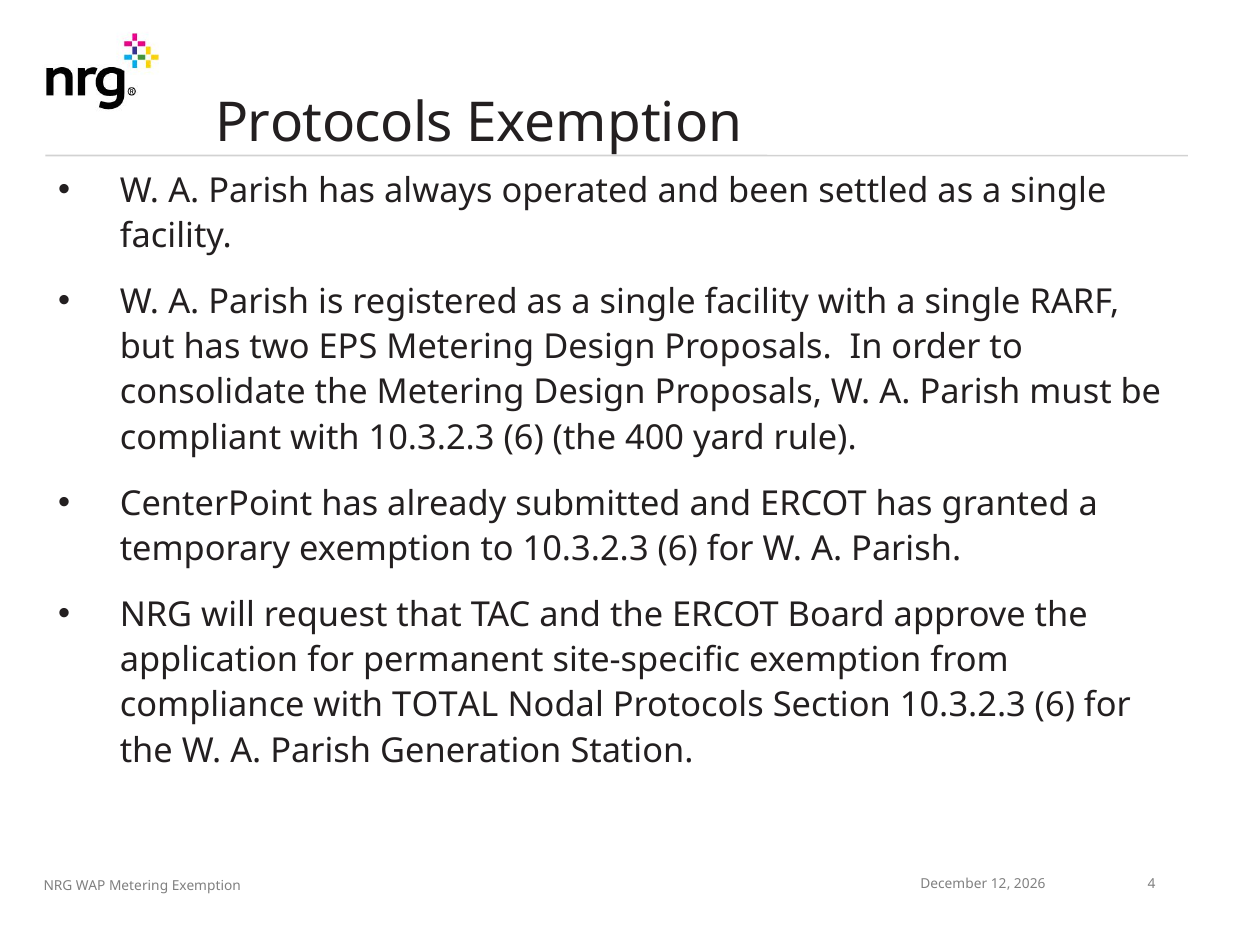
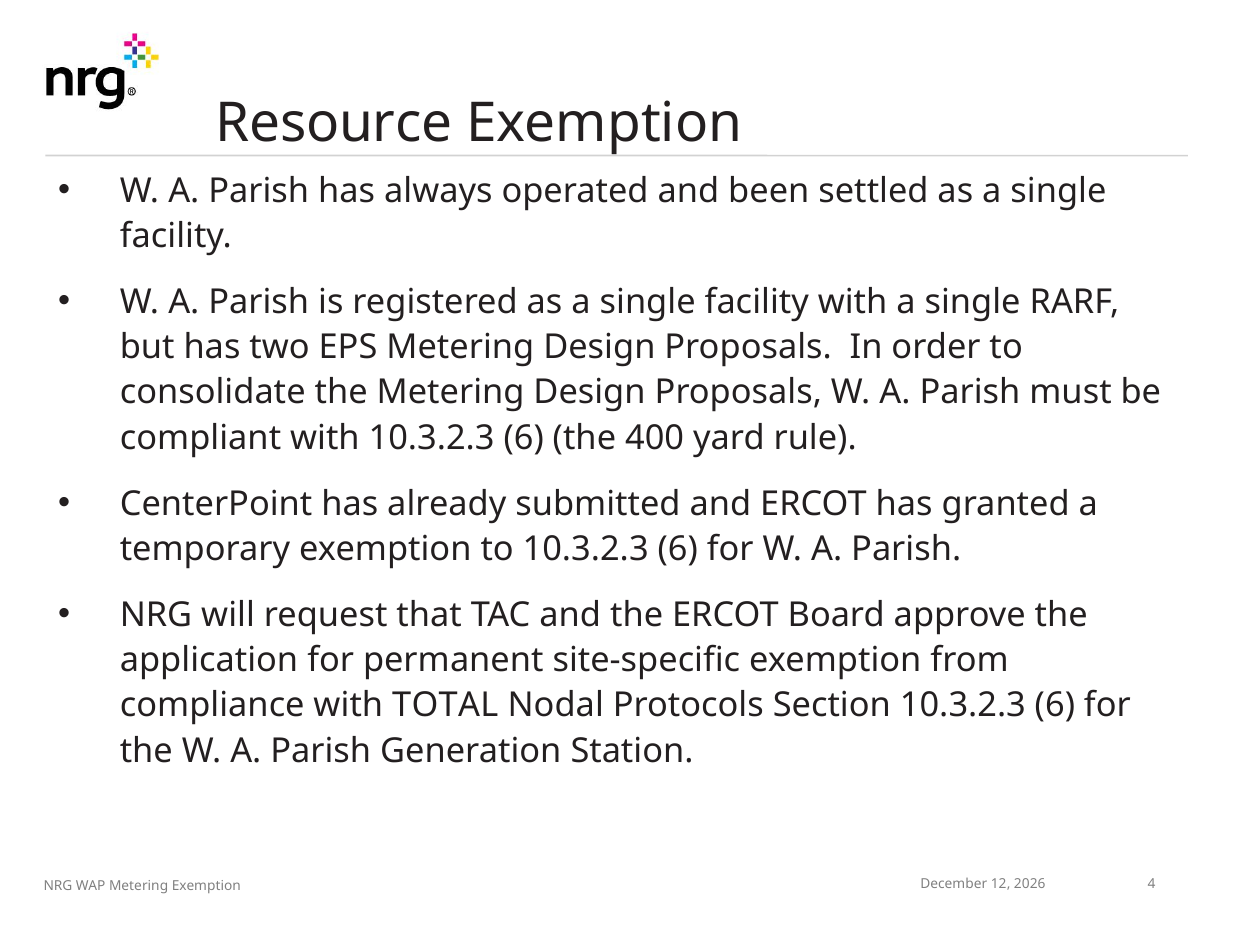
Protocols: Protocols -> Resource (334, 124)
